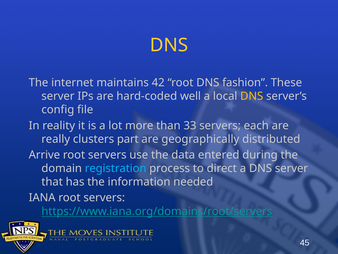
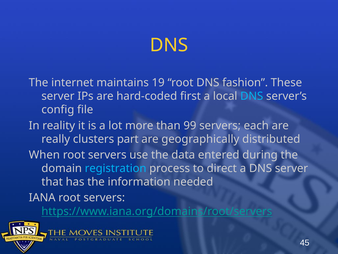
42: 42 -> 19 (158, 82)
well: well -> first (190, 96)
DNS colour: yellow -> light blue (252, 96)
33: 33 -> 99 (190, 125)
Arrive: Arrive -> When (44, 155)
